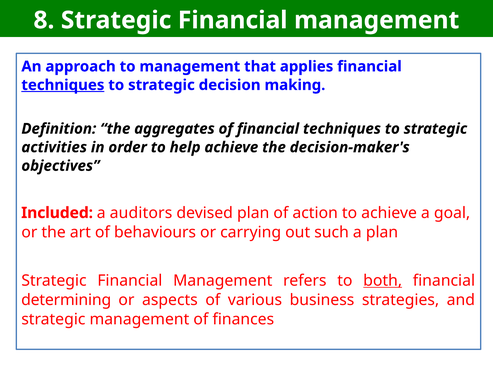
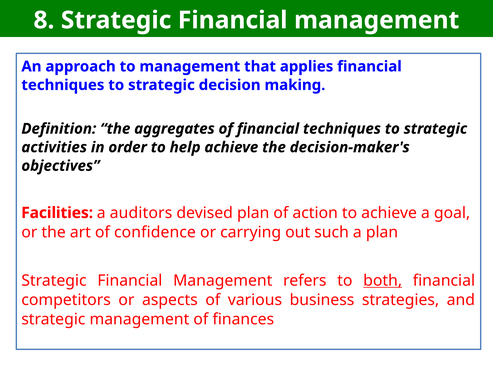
techniques underline: present -> none (63, 85)
Included: Included -> Facilities (57, 213)
behaviours: behaviours -> confidence (155, 232)
determining: determining -> competitors (66, 300)
